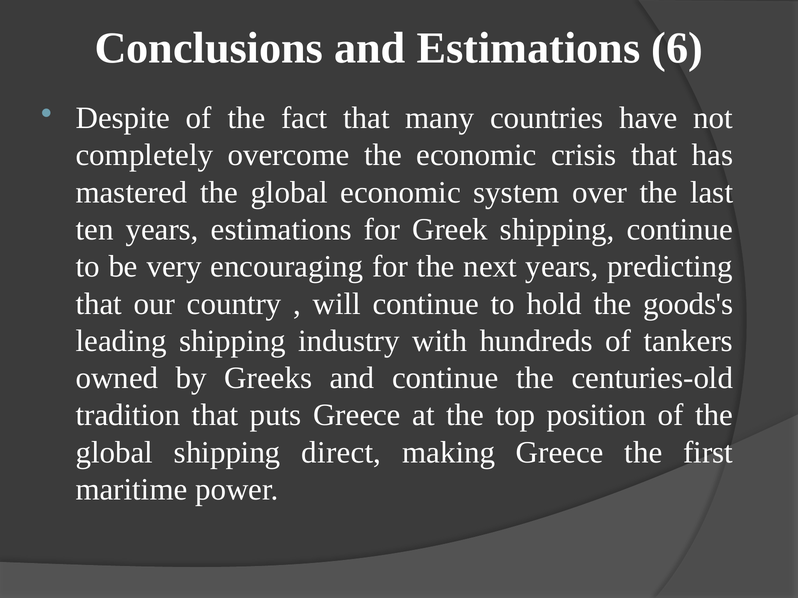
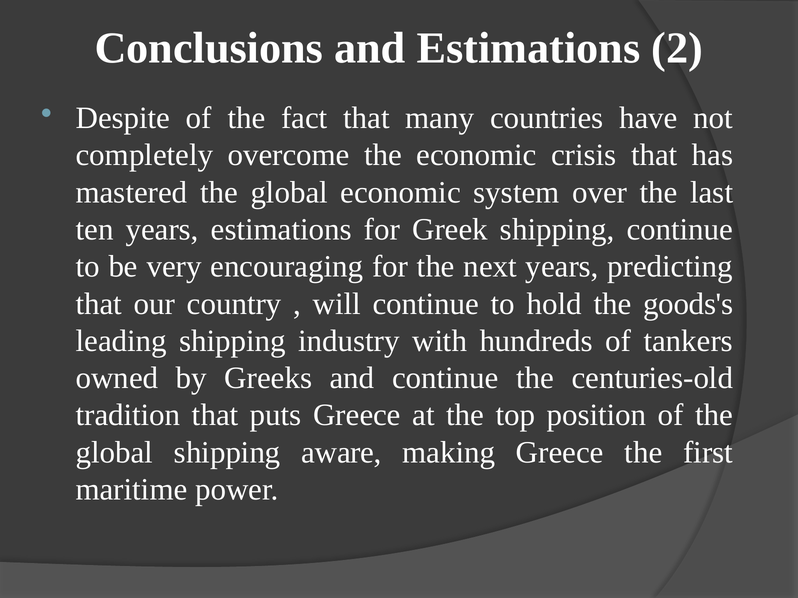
6: 6 -> 2 (677, 48)
direct: direct -> aware (342, 453)
